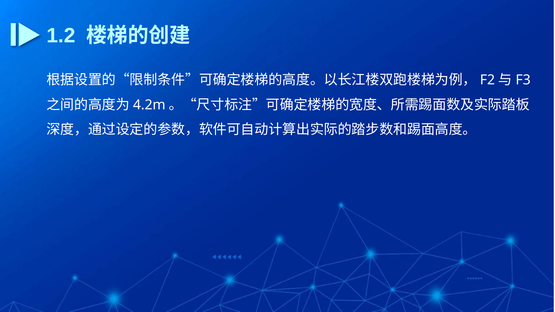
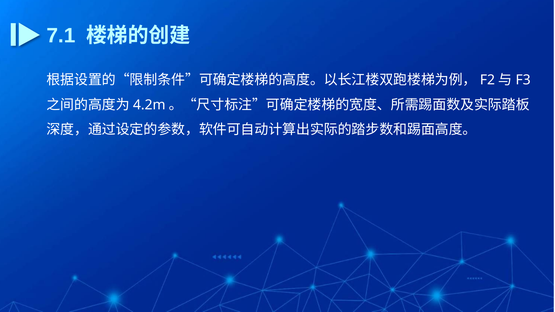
1.2: 1.2 -> 7.1 (61, 36)
